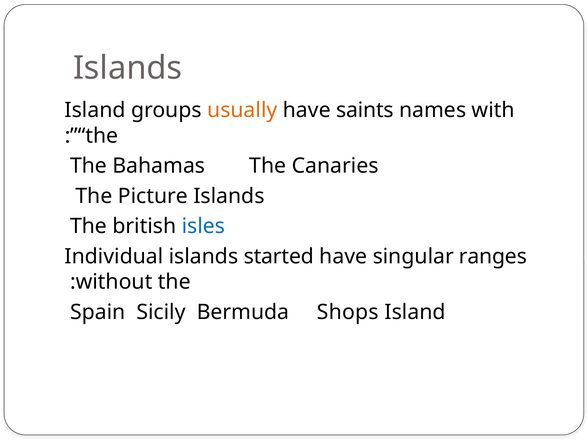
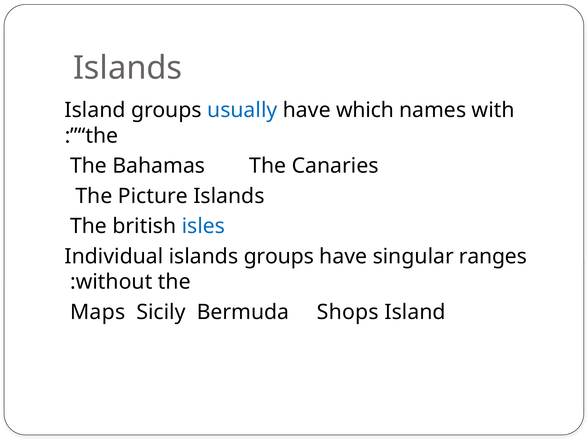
usually colour: orange -> blue (242, 110)
saints: saints -> which (365, 110)
islands started: started -> groups (279, 257)
Spain: Spain -> Maps (98, 312)
